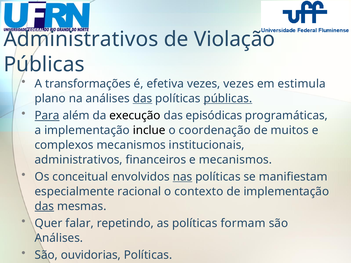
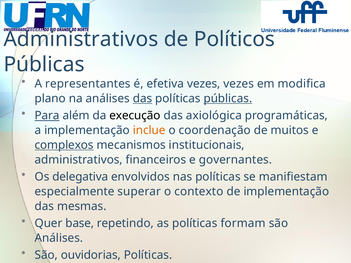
Violação: Violação -> Políticos (234, 39)
transformações: transformações -> representantes (88, 84)
estimula: estimula -> modifica (302, 84)
episódicas: episódicas -> axiológica (214, 116)
inclue colour: black -> orange (149, 130)
complexos underline: none -> present (64, 145)
e mecanismos: mecanismos -> governantes (235, 160)
conceitual: conceitual -> delegativa (80, 177)
nas underline: present -> none (183, 177)
racional: racional -> superar (139, 192)
das underline: present -> none (44, 206)
falar: falar -> base (80, 223)
